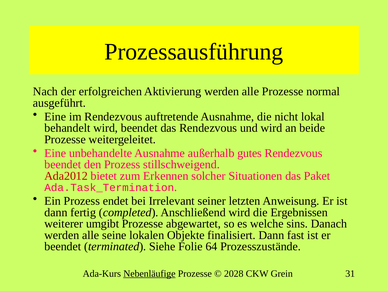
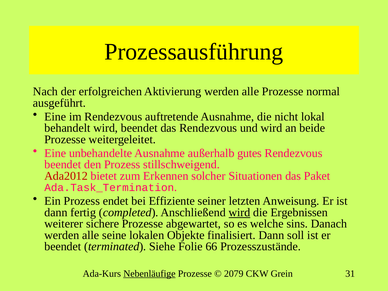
Irrelevant: Irrelevant -> Effiziente (172, 201)
wird underline: none -> present (239, 212)
umgibt: umgibt -> sichere (103, 224)
fast: fast -> soll (296, 235)
64: 64 -> 66 (211, 247)
2028: 2028 -> 2079 (234, 274)
